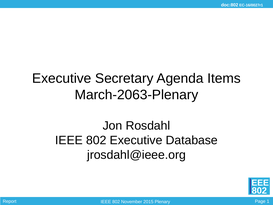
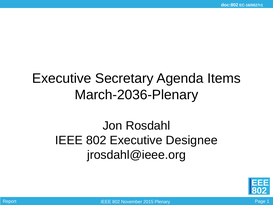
March-2063-Plenary: March-2063-Plenary -> March-2036-Plenary (136, 95)
Database: Database -> Designee (192, 140)
